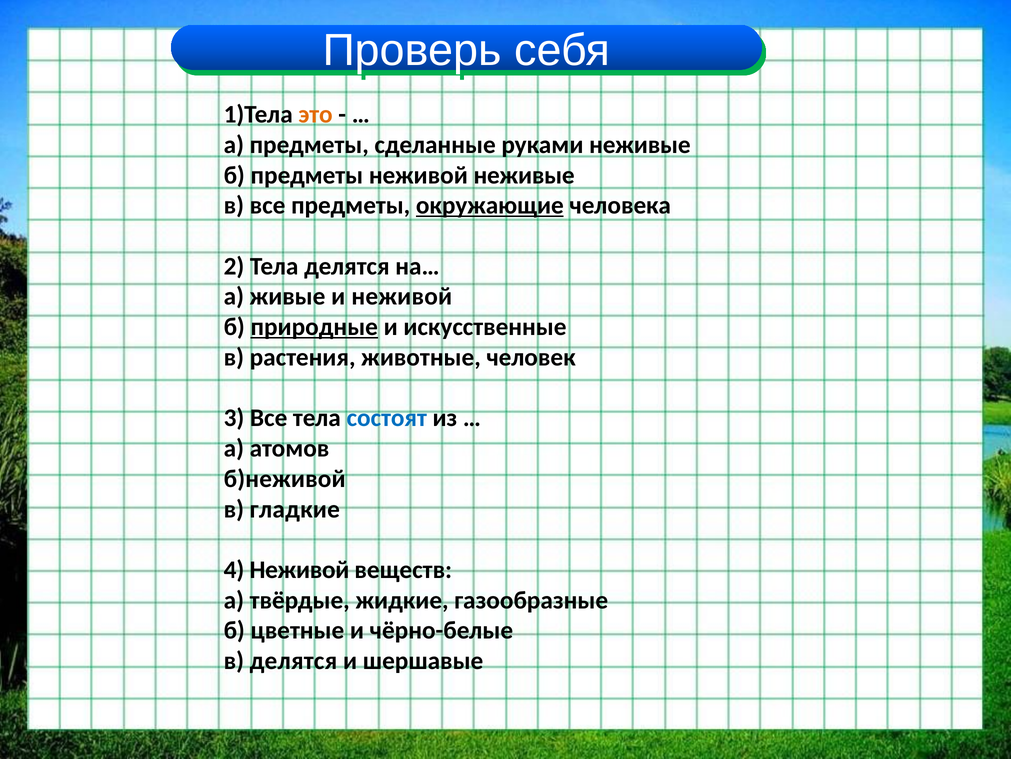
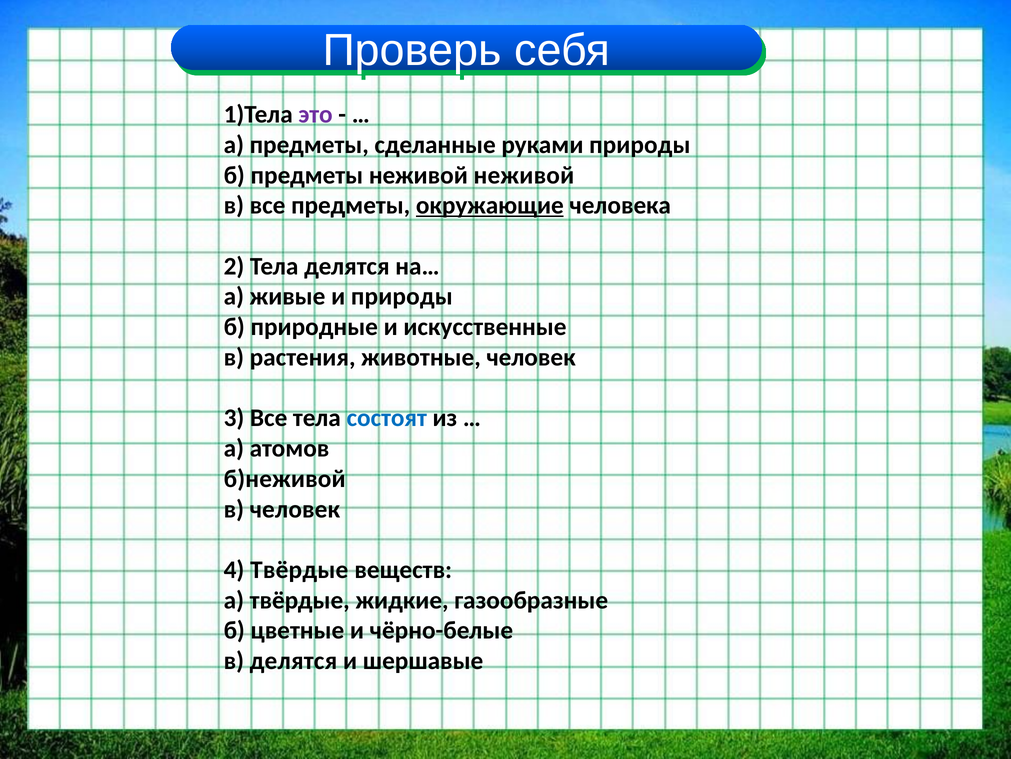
это colour: orange -> purple (316, 114)
руками неживые: неживые -> природы (640, 145)
неживой неживые: неживые -> неживой (524, 175)
и неживой: неживой -> природы (402, 296)
природные underline: present -> none (314, 327)
в гладкие: гладкие -> человек (295, 509)
4 Неживой: Неживой -> Твёрдые (299, 569)
